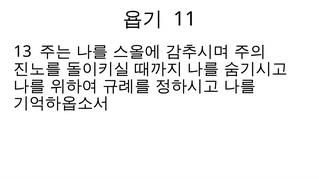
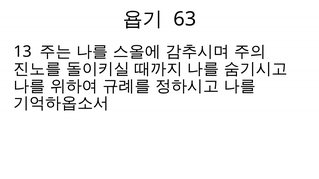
11: 11 -> 63 (185, 19)
